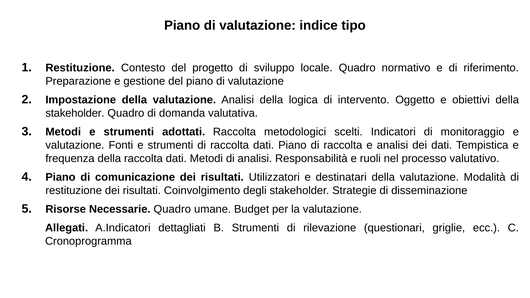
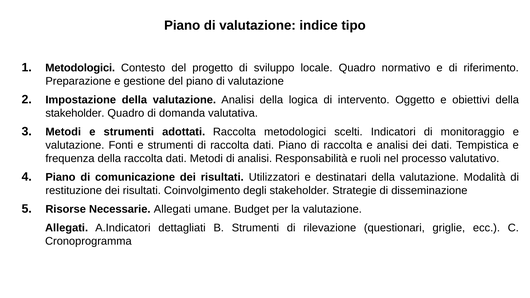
Restituzione: Restituzione -> Metodologici (80, 68)
Necessarie Quadro: Quadro -> Allegati (172, 209)
